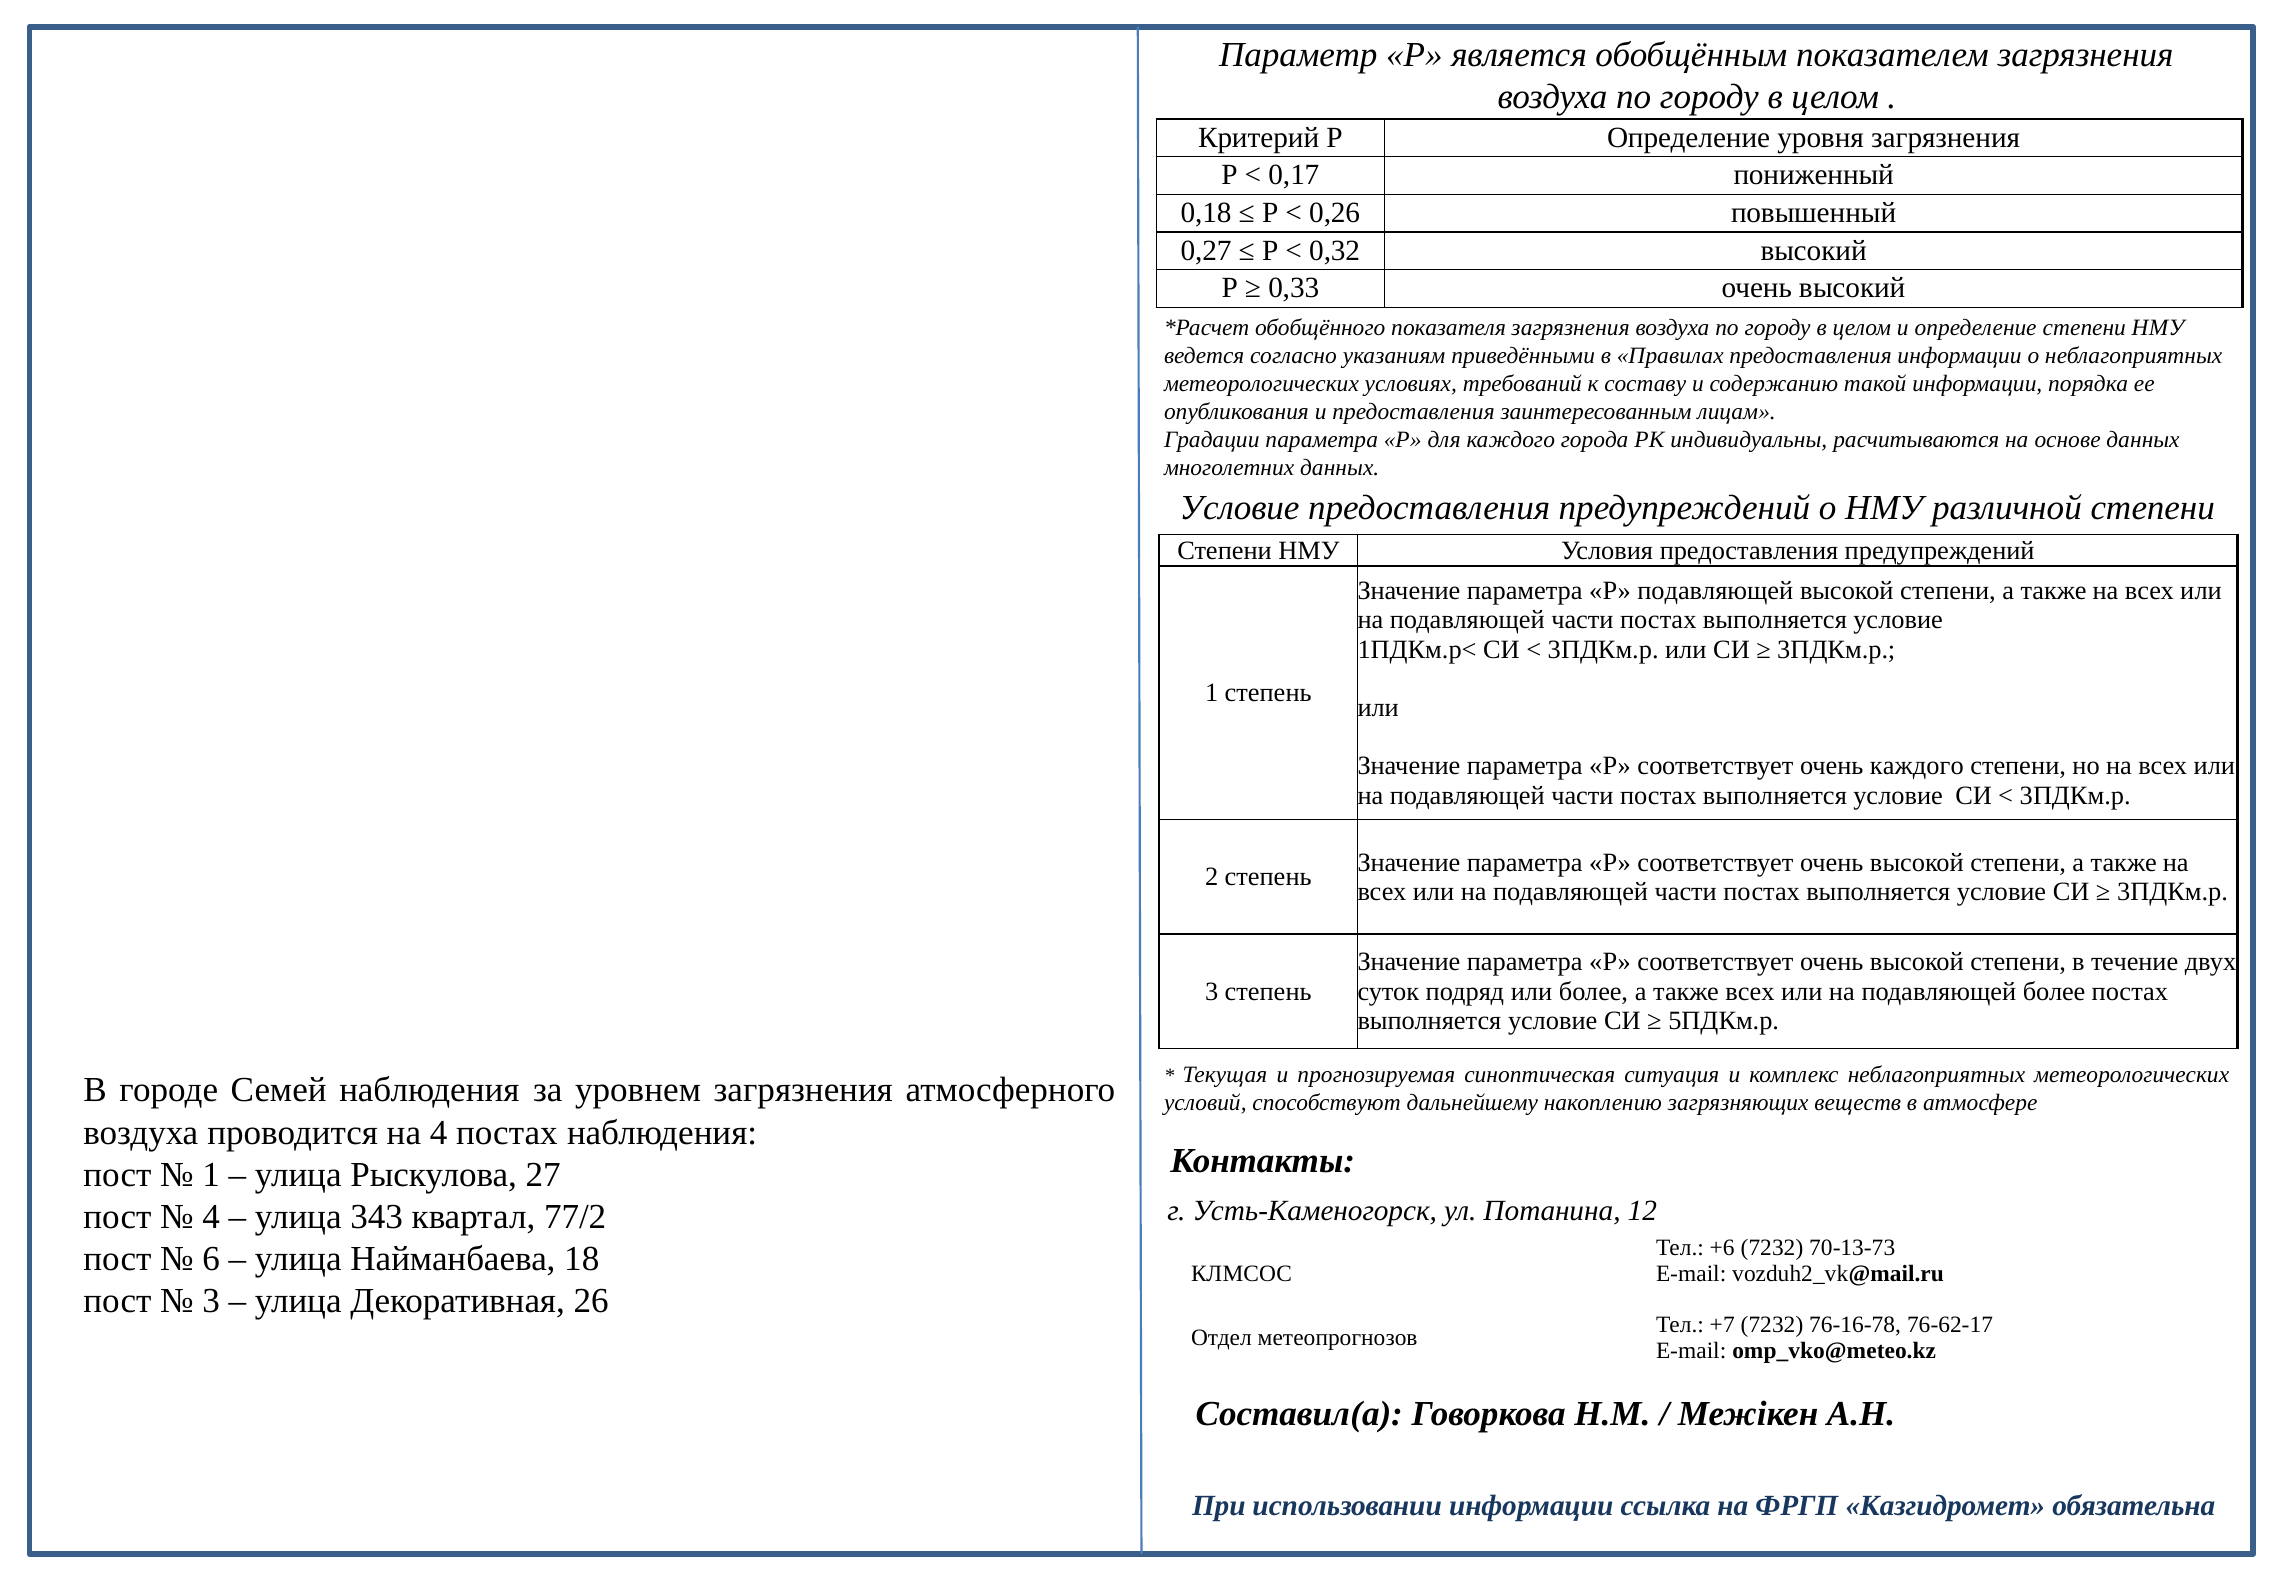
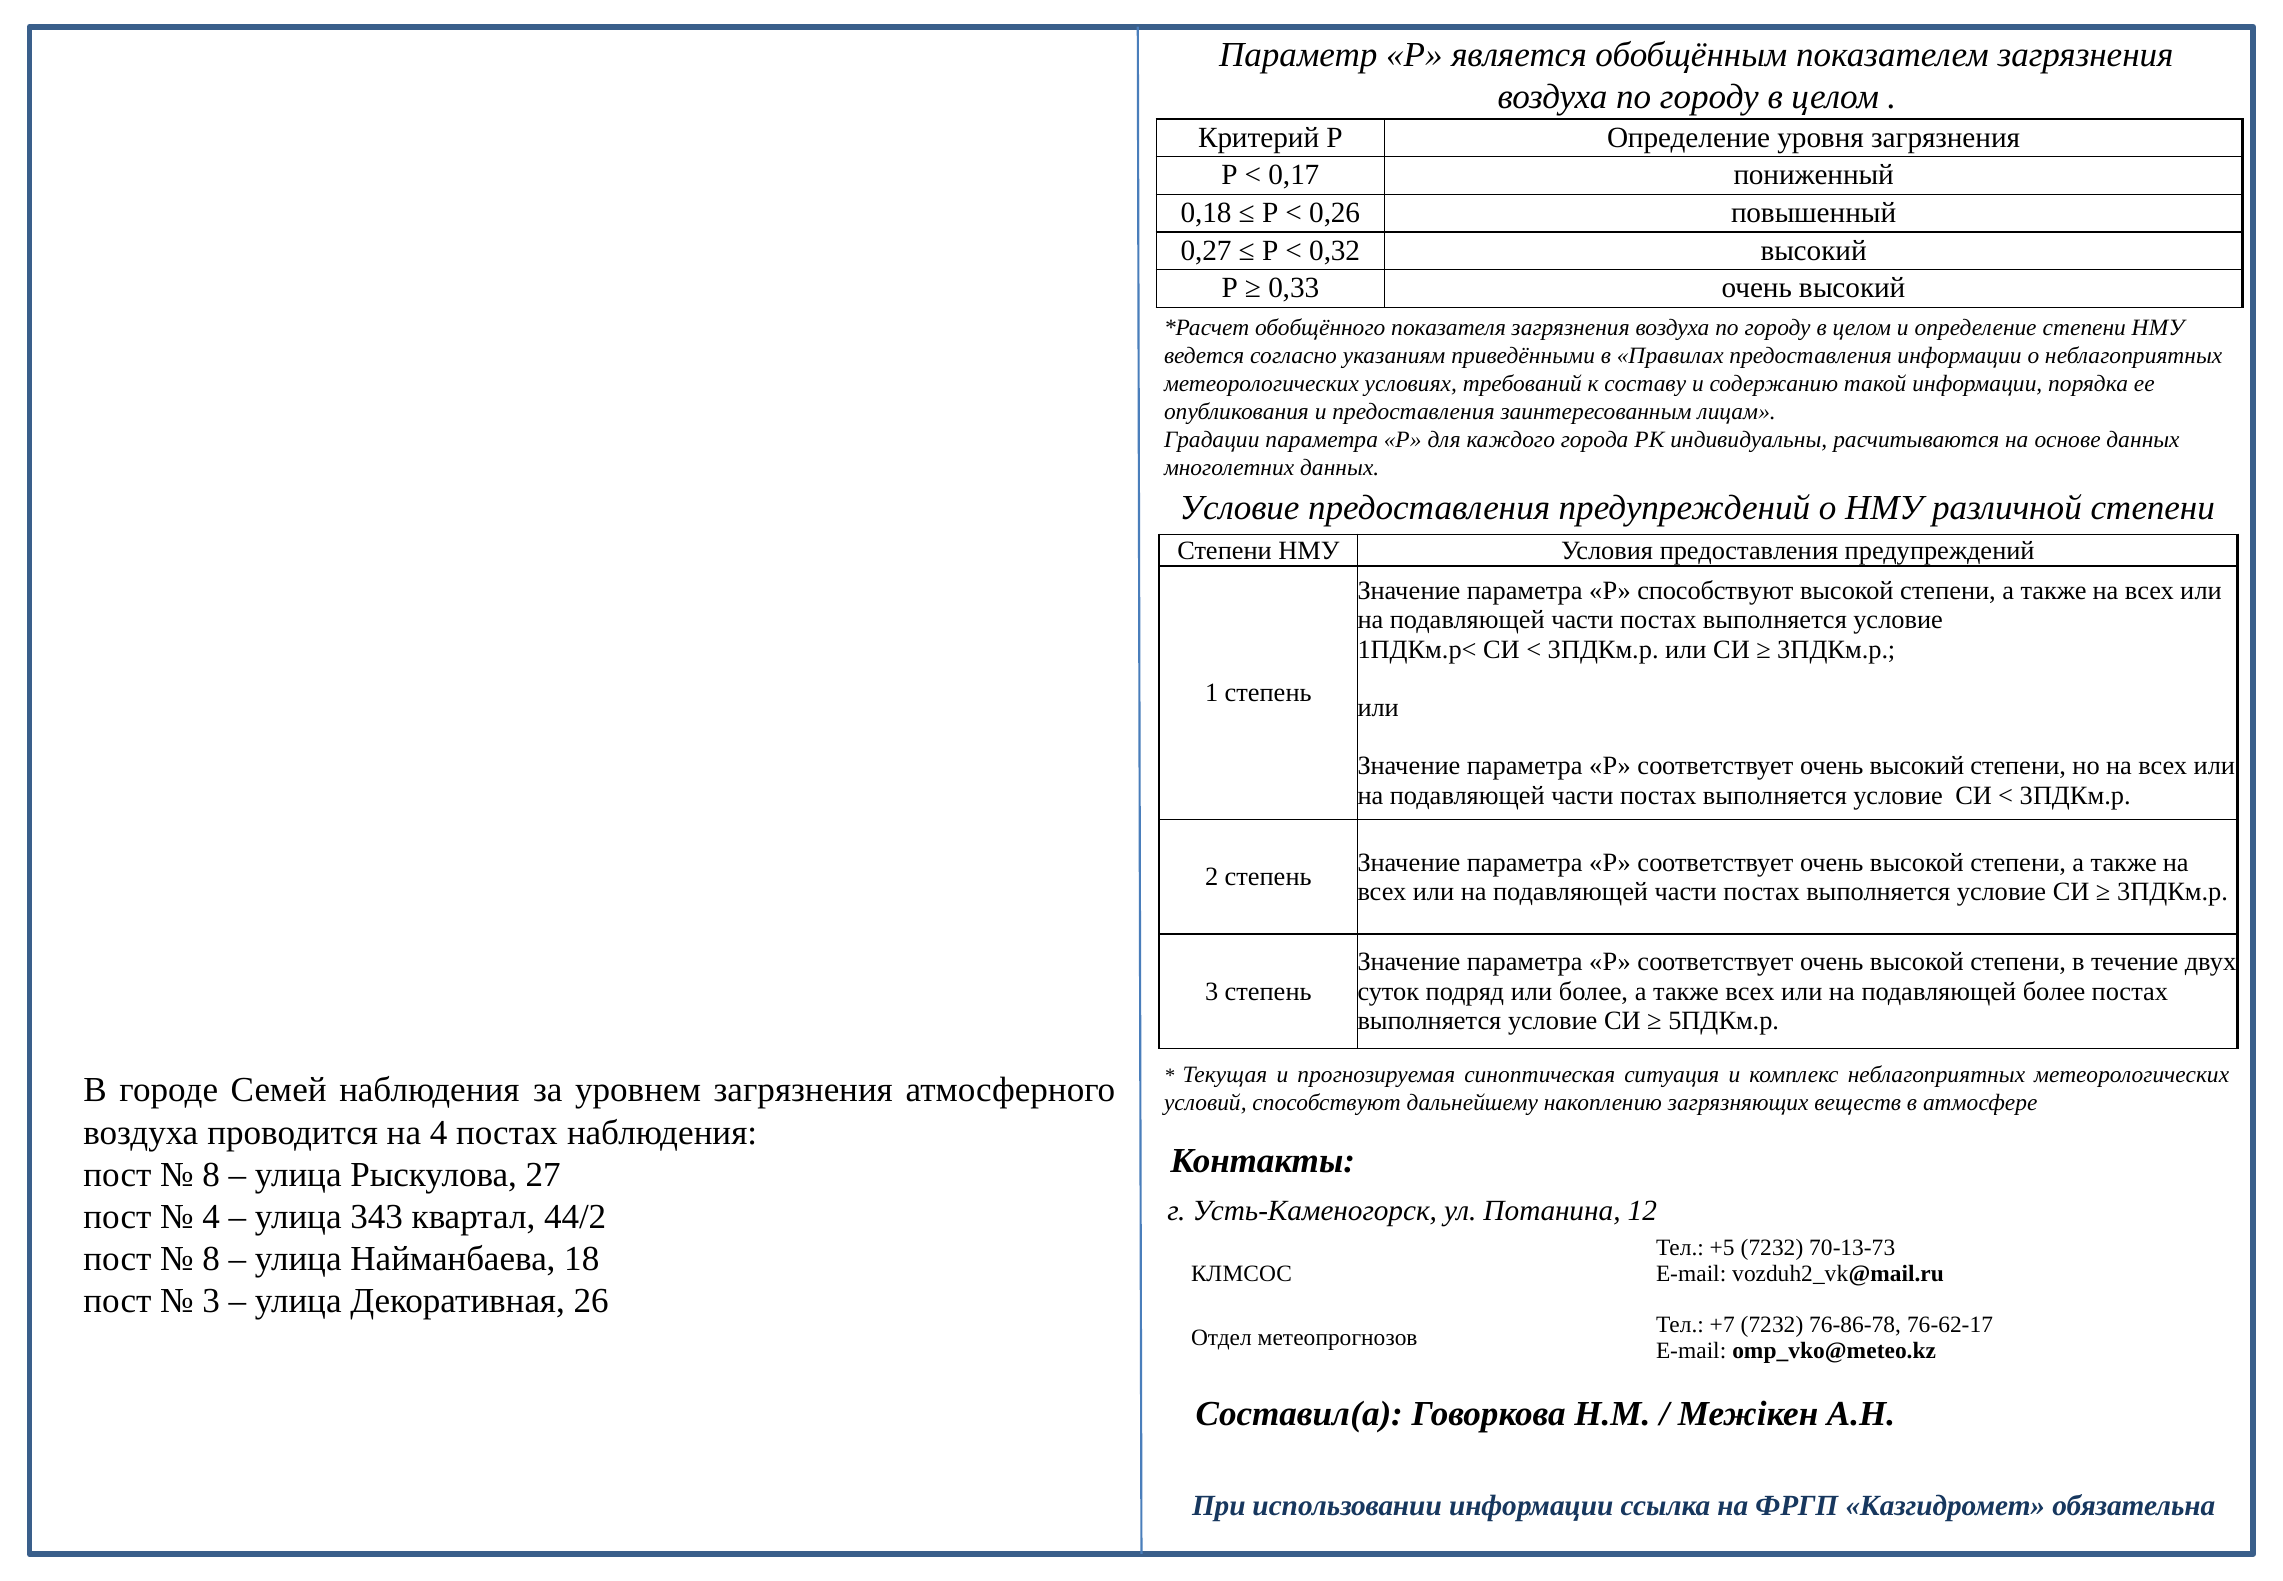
Р подавляющей: подавляющей -> способствуют (1715, 591)
соответствует очень каждого: каждого -> высокий (1917, 766)
1: 1 -> 8 (211, 1174)
77/2: 77/2 -> 44/2 (575, 1216)
+6: +6 -> +5 (1722, 1247)
6: 6 -> 8 (211, 1259)
76-16-78: 76-16-78 -> 76-86-78 (1855, 1324)
